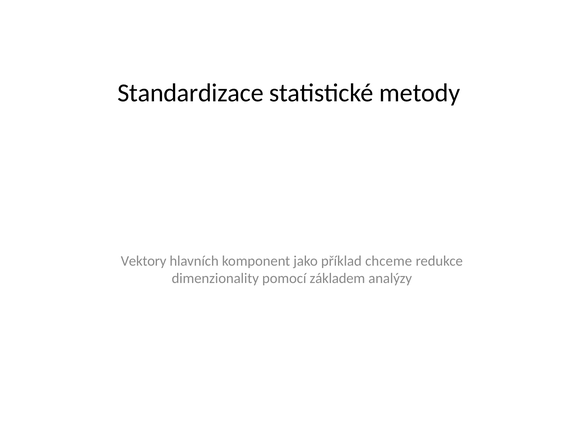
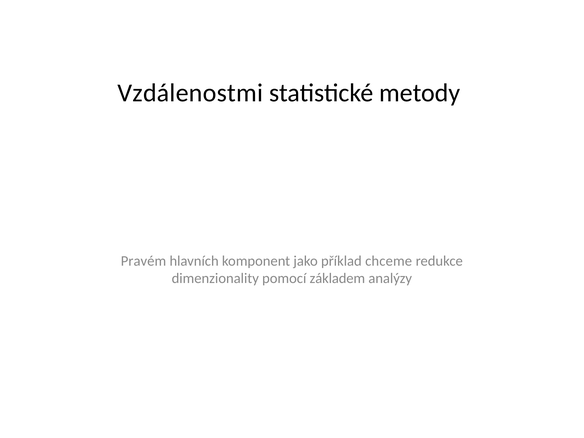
Standardizace: Standardizace -> Vzdálenostmi (190, 93)
Vektory: Vektory -> Pravém (143, 261)
